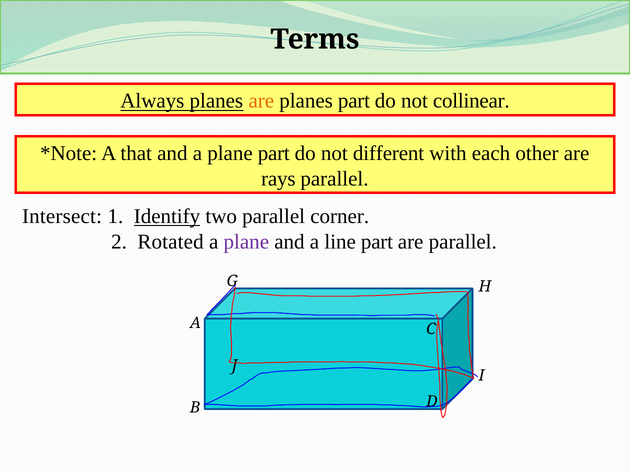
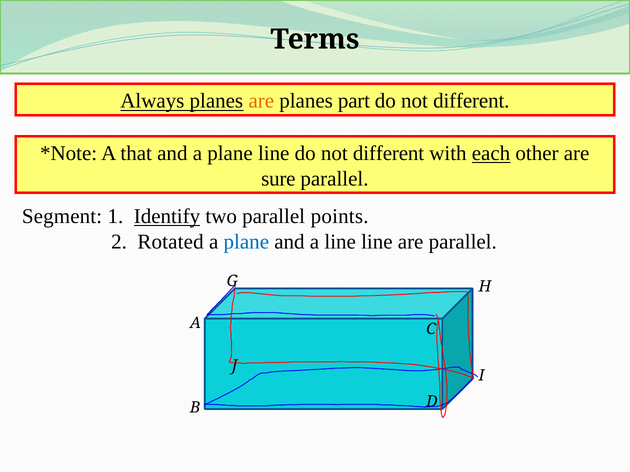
collinear: collinear -> different (471, 101)
plane part: part -> line (274, 154)
each underline: none -> present (491, 154)
rays: rays -> sure (278, 179)
Intersect: Intersect -> Segment (62, 217)
corner: corner -> points (340, 217)
plane colour: purple -> blue (246, 242)
line part: part -> line (377, 242)
